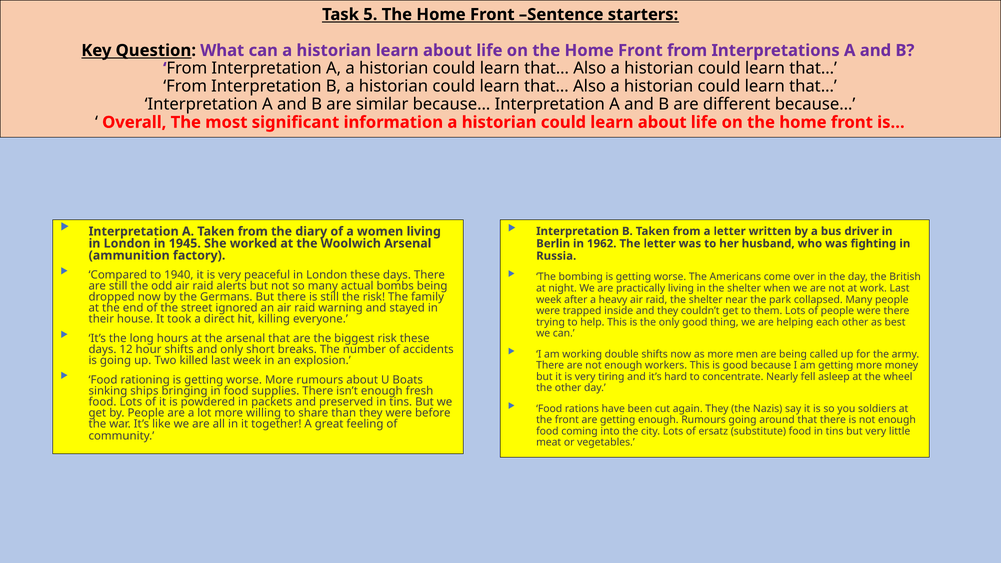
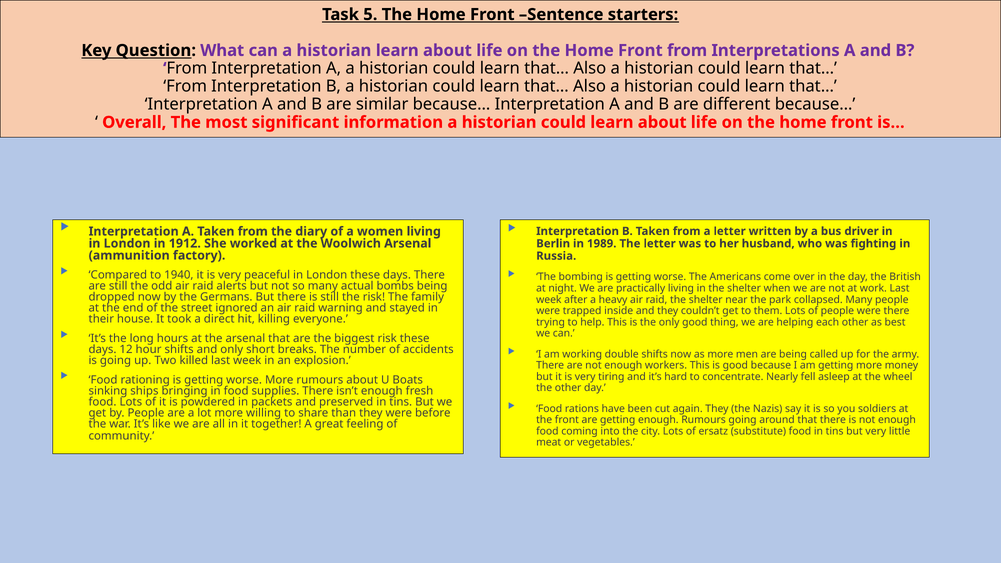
1945: 1945 -> 1912 (185, 243)
1962: 1962 -> 1989 (602, 244)
